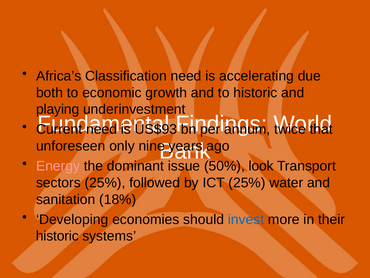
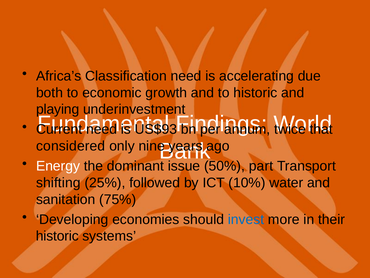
unforeseen: unforeseen -> considered (71, 146)
Energy colour: pink -> white (58, 166)
look: look -> part (261, 166)
sectors: sectors -> shifting (58, 182)
ICT 25%: 25% -> 10% (247, 182)
18%: 18% -> 75% (118, 199)
